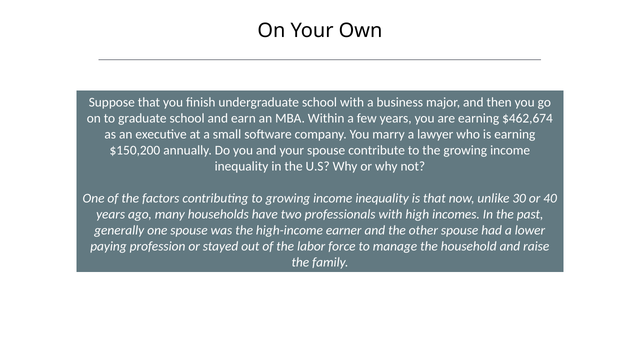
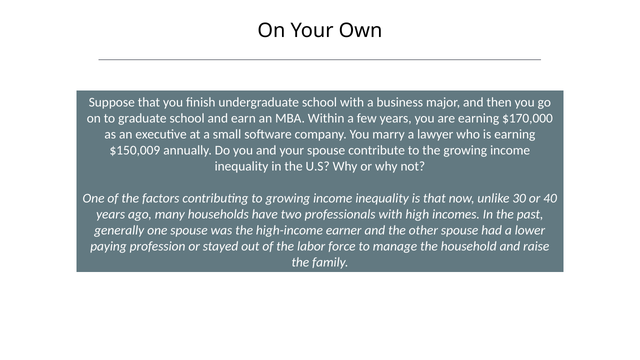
$462,674: $462,674 -> $170,000 (527, 118)
$150,200: $150,200 -> $150,009 (135, 150)
